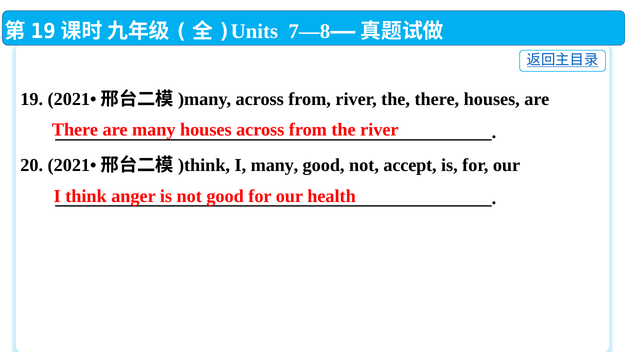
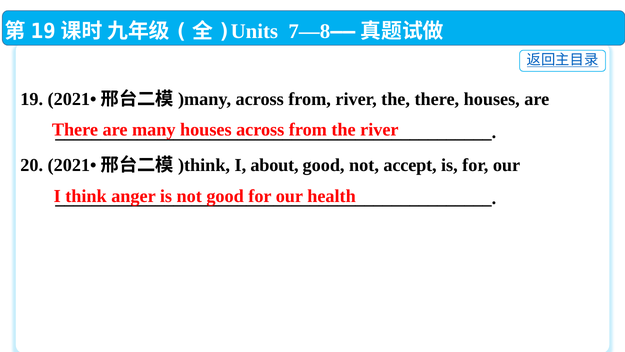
I many: many -> about (275, 165)
